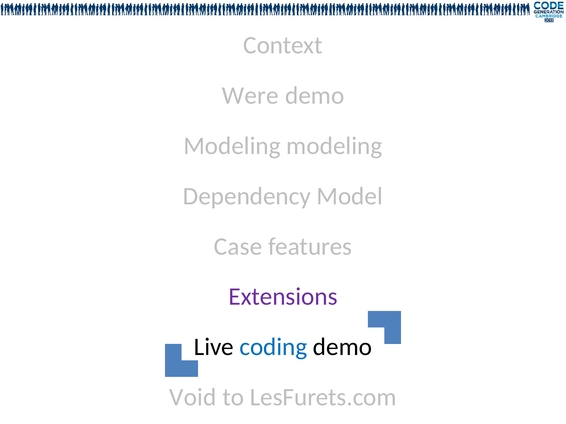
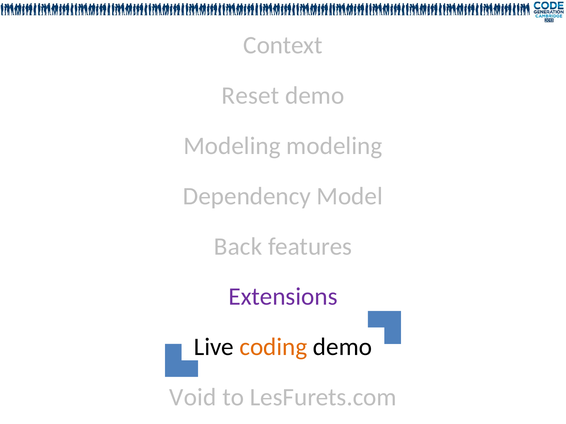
Were: Were -> Reset (250, 96)
Case: Case -> Back (238, 247)
coding colour: blue -> orange (273, 347)
